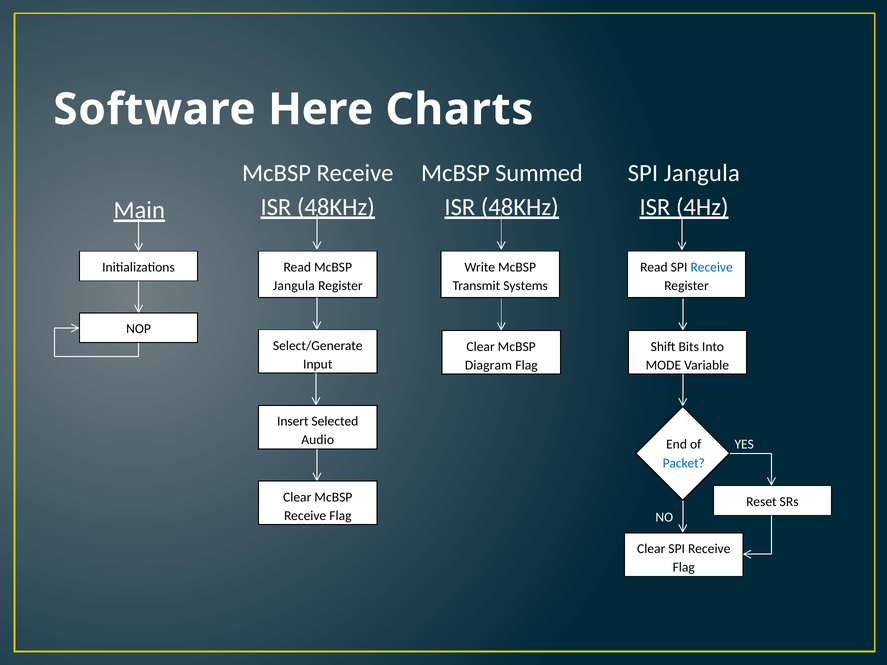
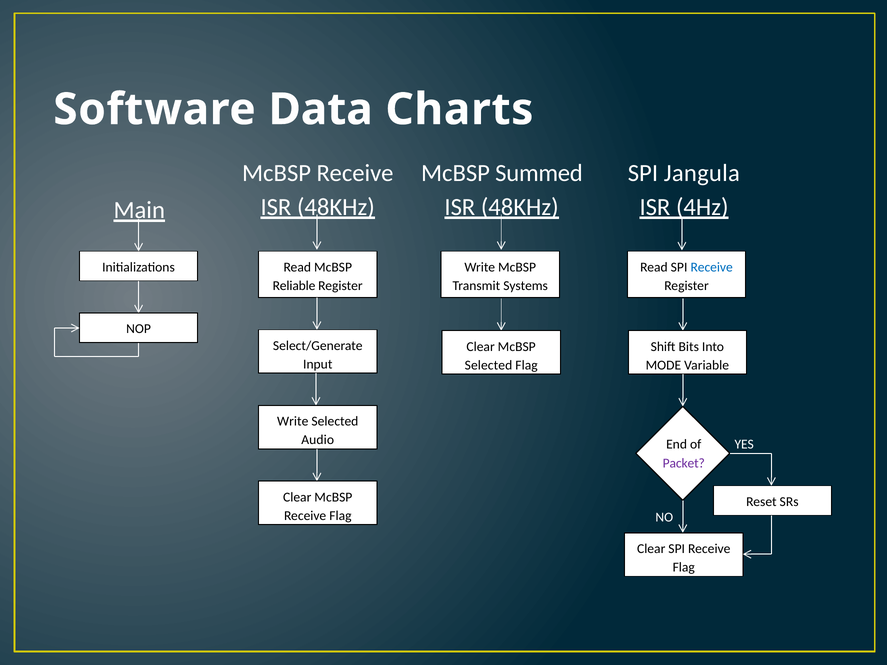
Here: Here -> Data (321, 110)
Jangula: Jangula -> Reliable (294, 286)
Diagram: Diagram -> Selected (488, 365)
Insert: Insert -> Write (293, 421)
Packet colour: blue -> purple (684, 463)
